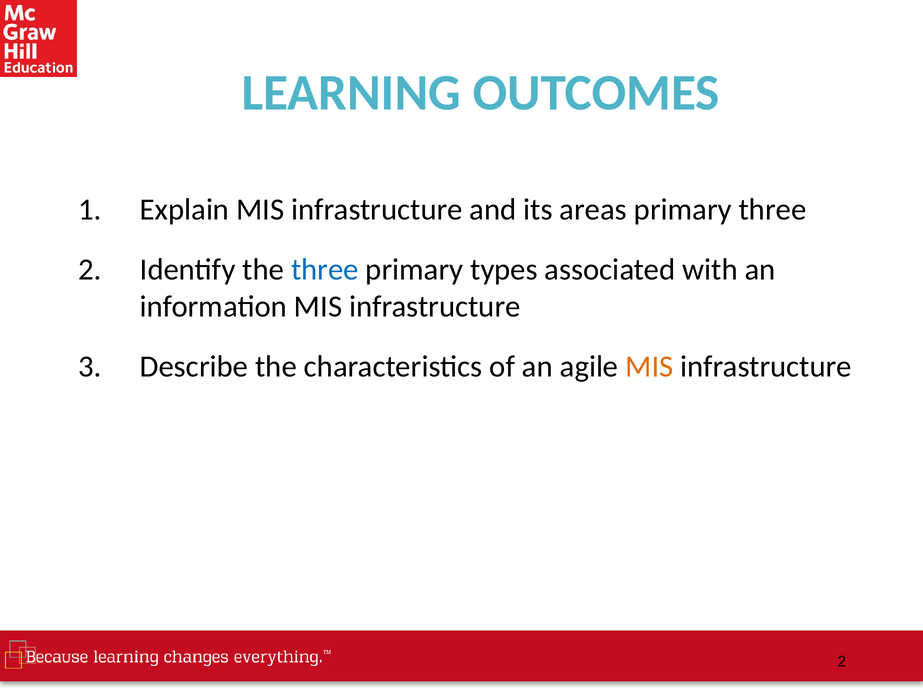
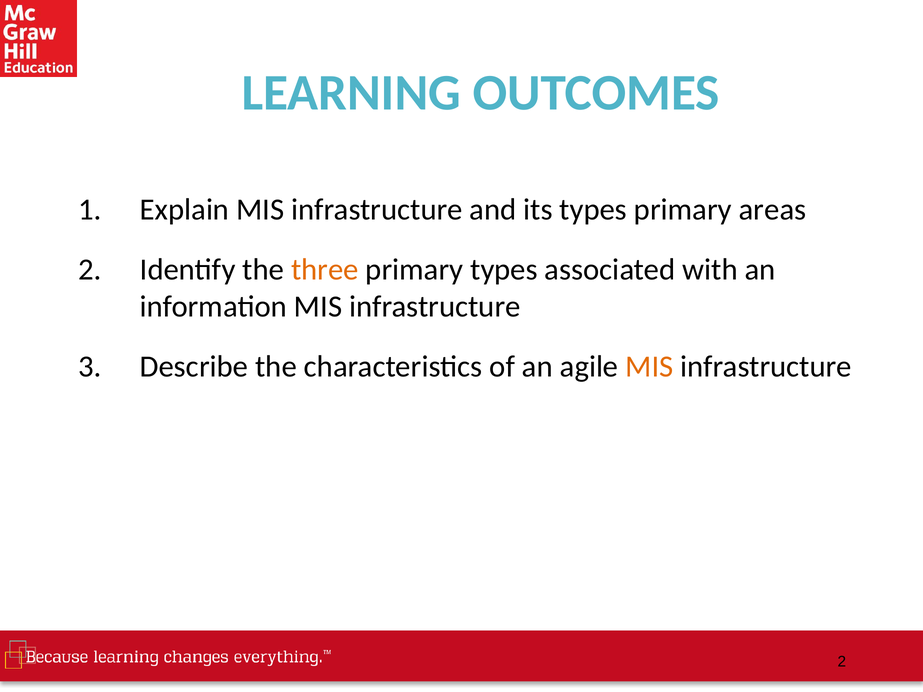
its areas: areas -> types (593, 210)
primary three: three -> areas (773, 210)
three colour: blue -> orange (325, 270)
